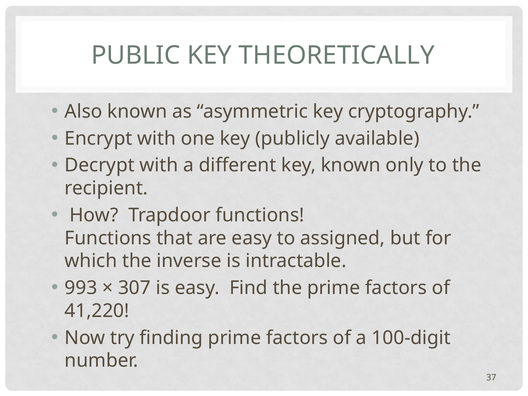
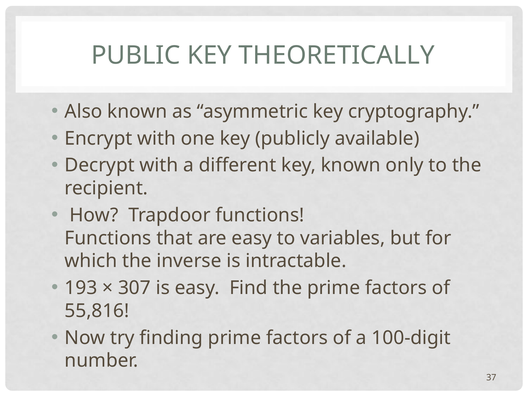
assigned: assigned -> variables (343, 238)
993: 993 -> 193 (81, 288)
41,220: 41,220 -> 55,816 (97, 311)
